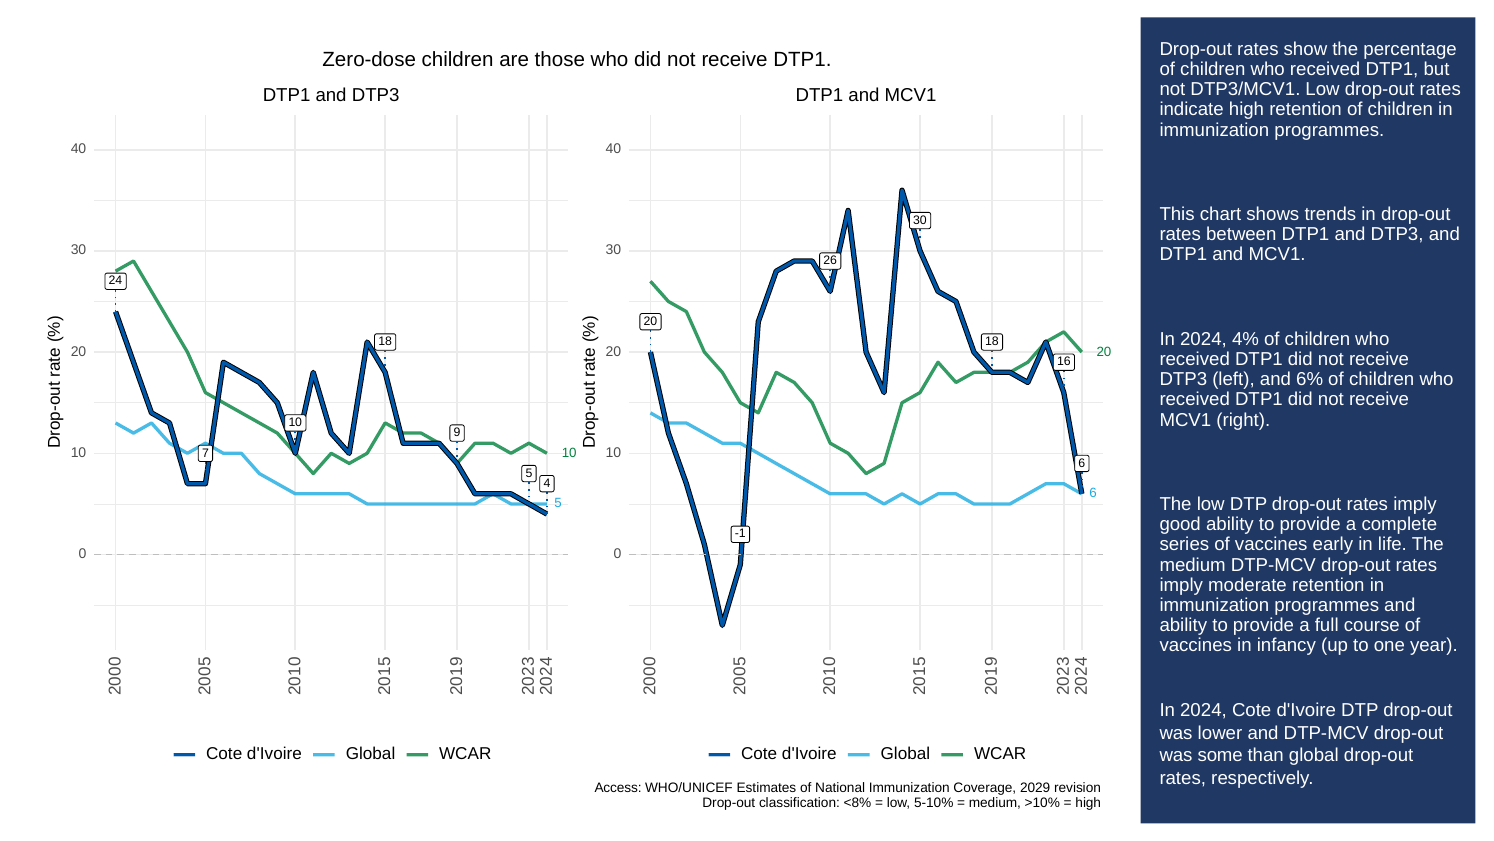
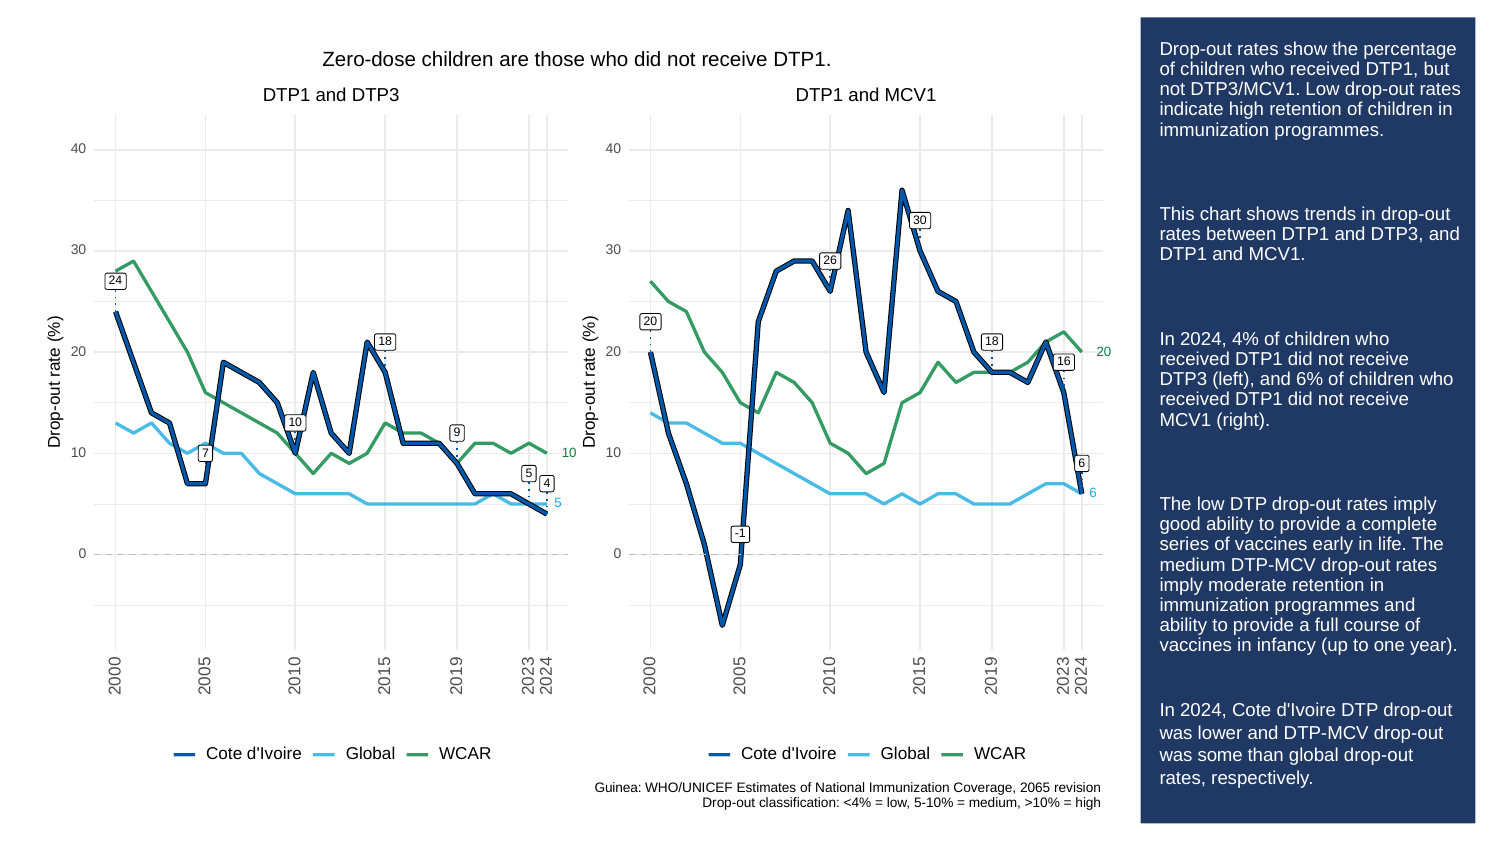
Access: Access -> Guinea (618, 788)
2029: 2029 -> 2065 (1035, 788)
<8%: <8% -> <4% (857, 802)
